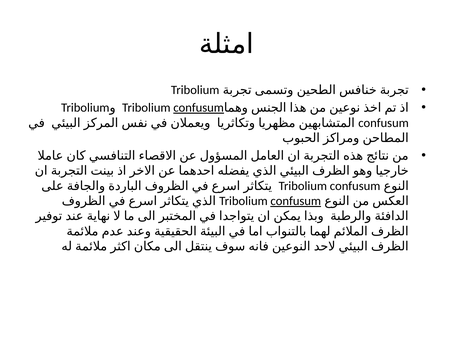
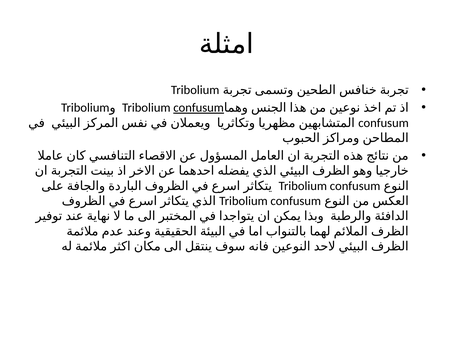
confusum underline: present -> none (296, 201)
